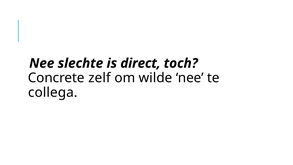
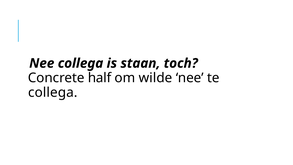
Nee slechte: slechte -> collega (81, 63)
direct: direct -> staan (140, 63)
zelf: zelf -> half (100, 78)
